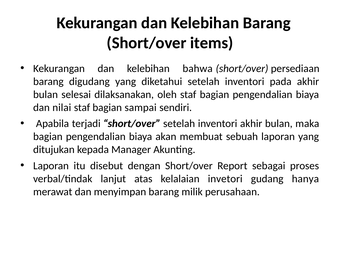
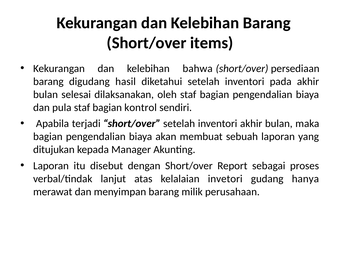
digudang yang: yang -> hasil (126, 81)
nilai: nilai -> pula (62, 108)
sampai: sampai -> kontrol (141, 108)
